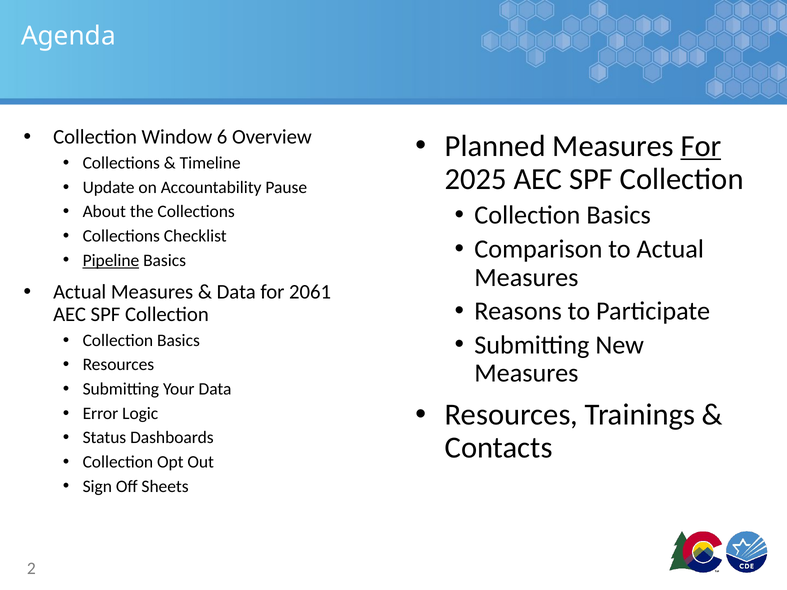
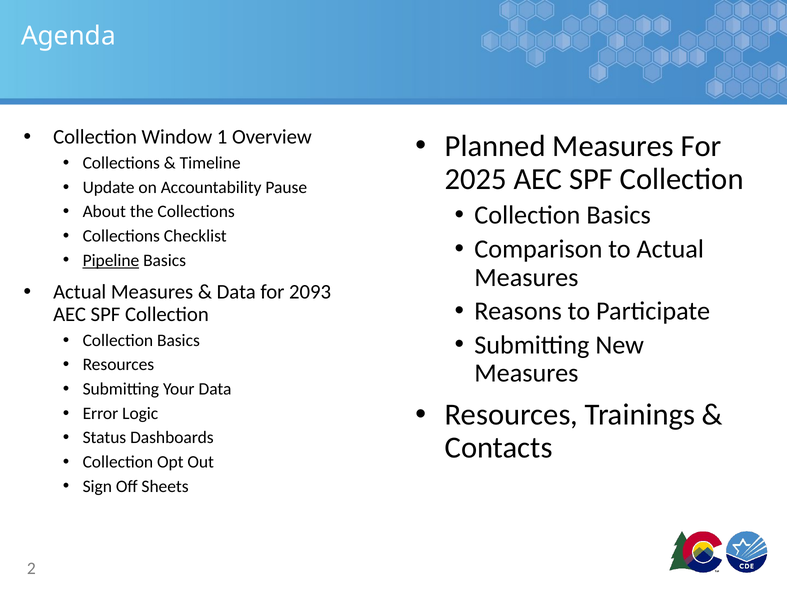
6: 6 -> 1 (222, 137)
For underline: present -> none (701, 146)
2061: 2061 -> 2093 (310, 292)
